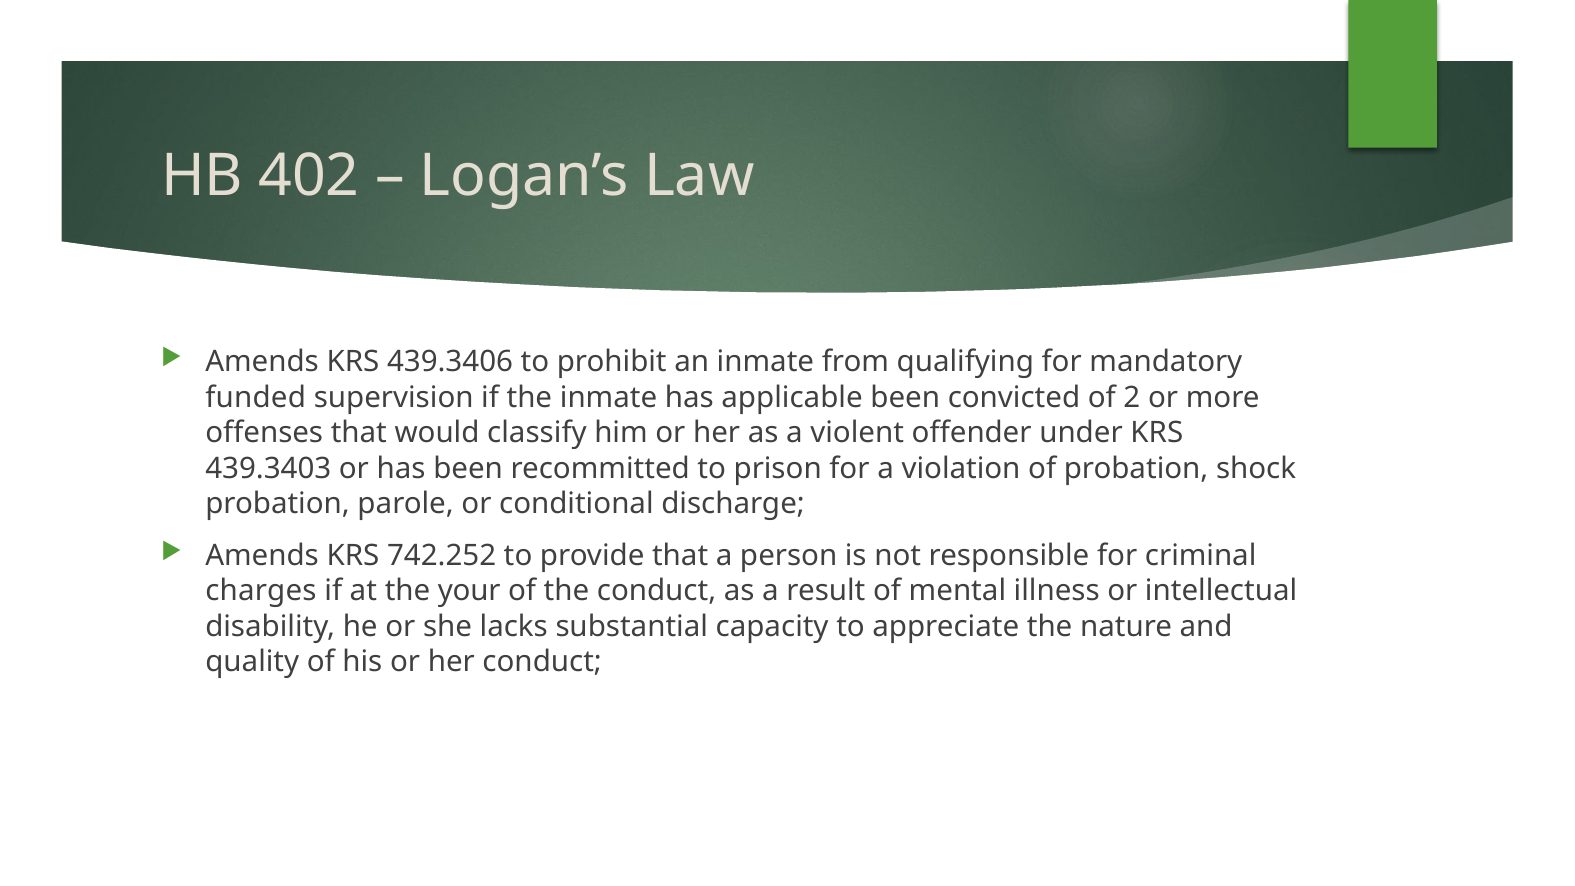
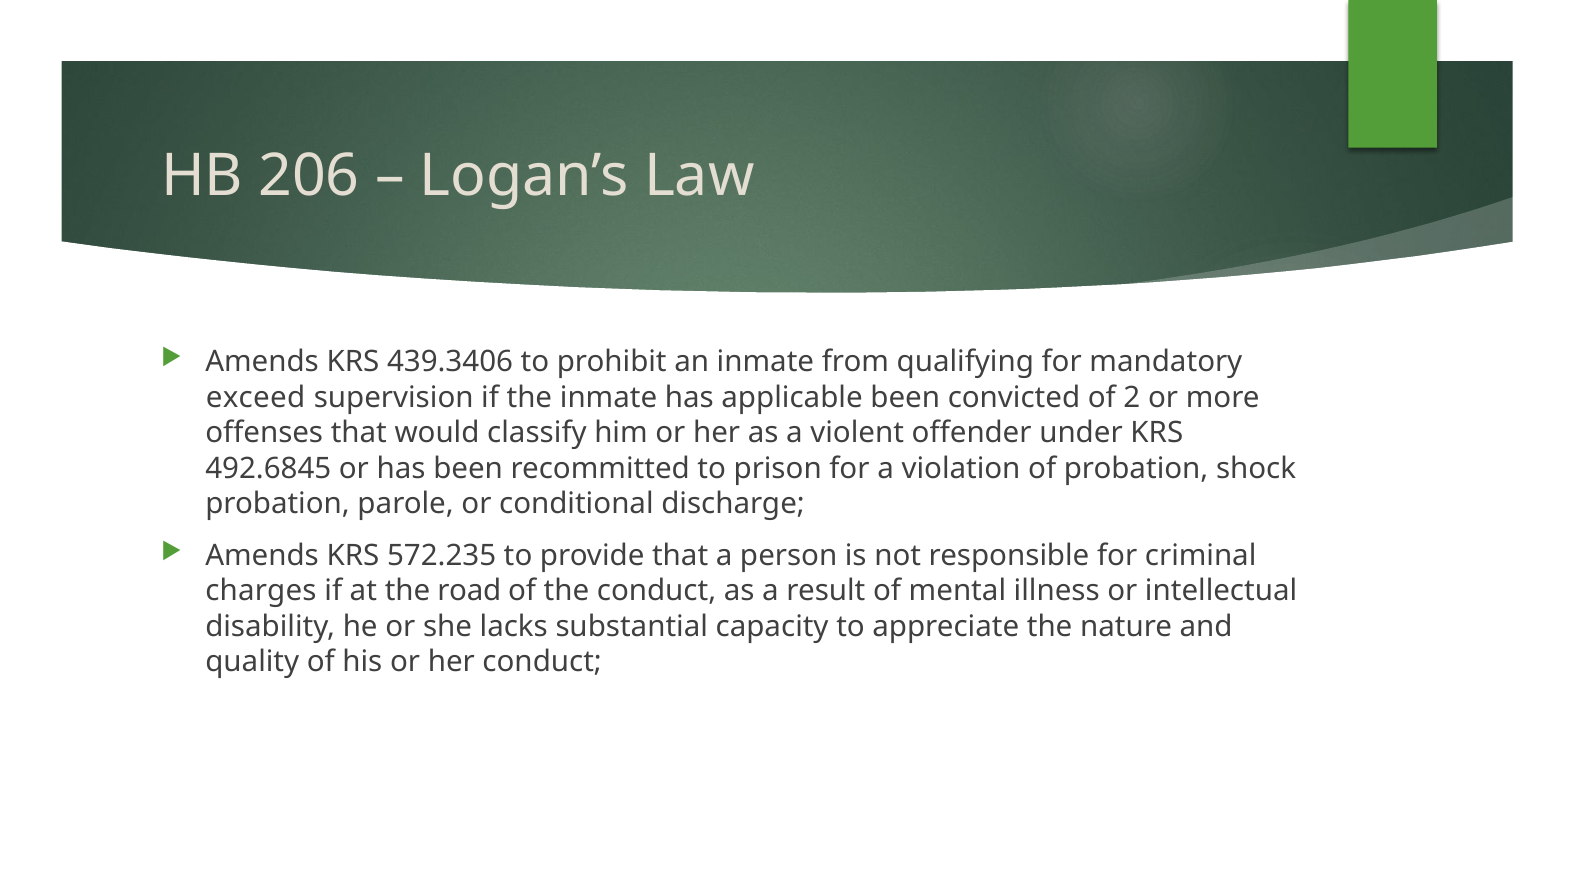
402: 402 -> 206 (309, 176)
funded: funded -> exceed (256, 397)
439.3403: 439.3403 -> 492.6845 (268, 468)
742.252: 742.252 -> 572.235 (442, 556)
your: your -> road (469, 591)
